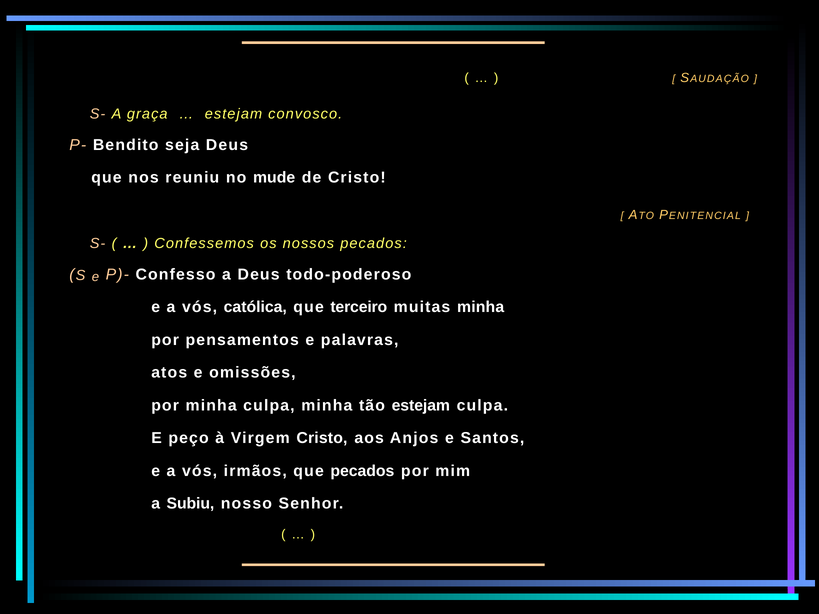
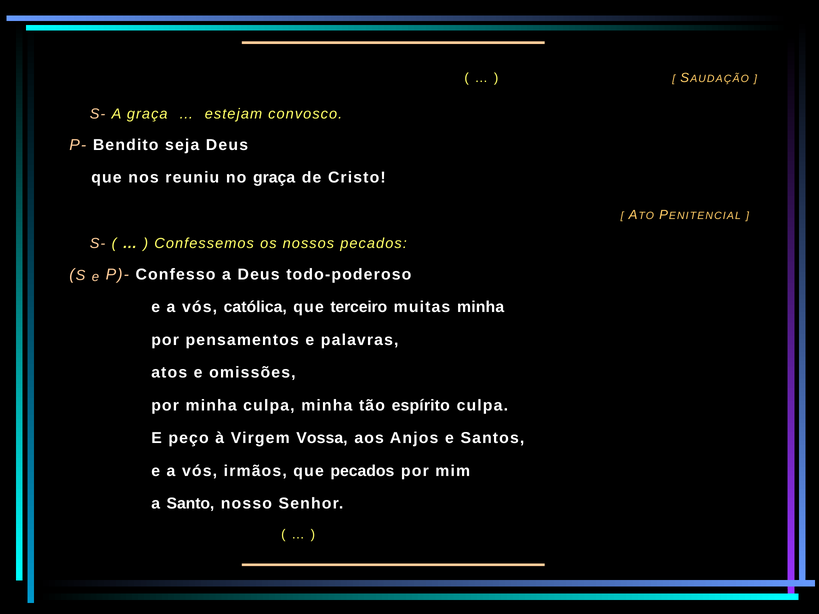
no mude: mude -> graça (274, 178)
tão estejam: estejam -> espírito (421, 406)
Virgem Cristo: Cristo -> Vossa (322, 438)
Subiu: Subiu -> Santo (190, 504)
